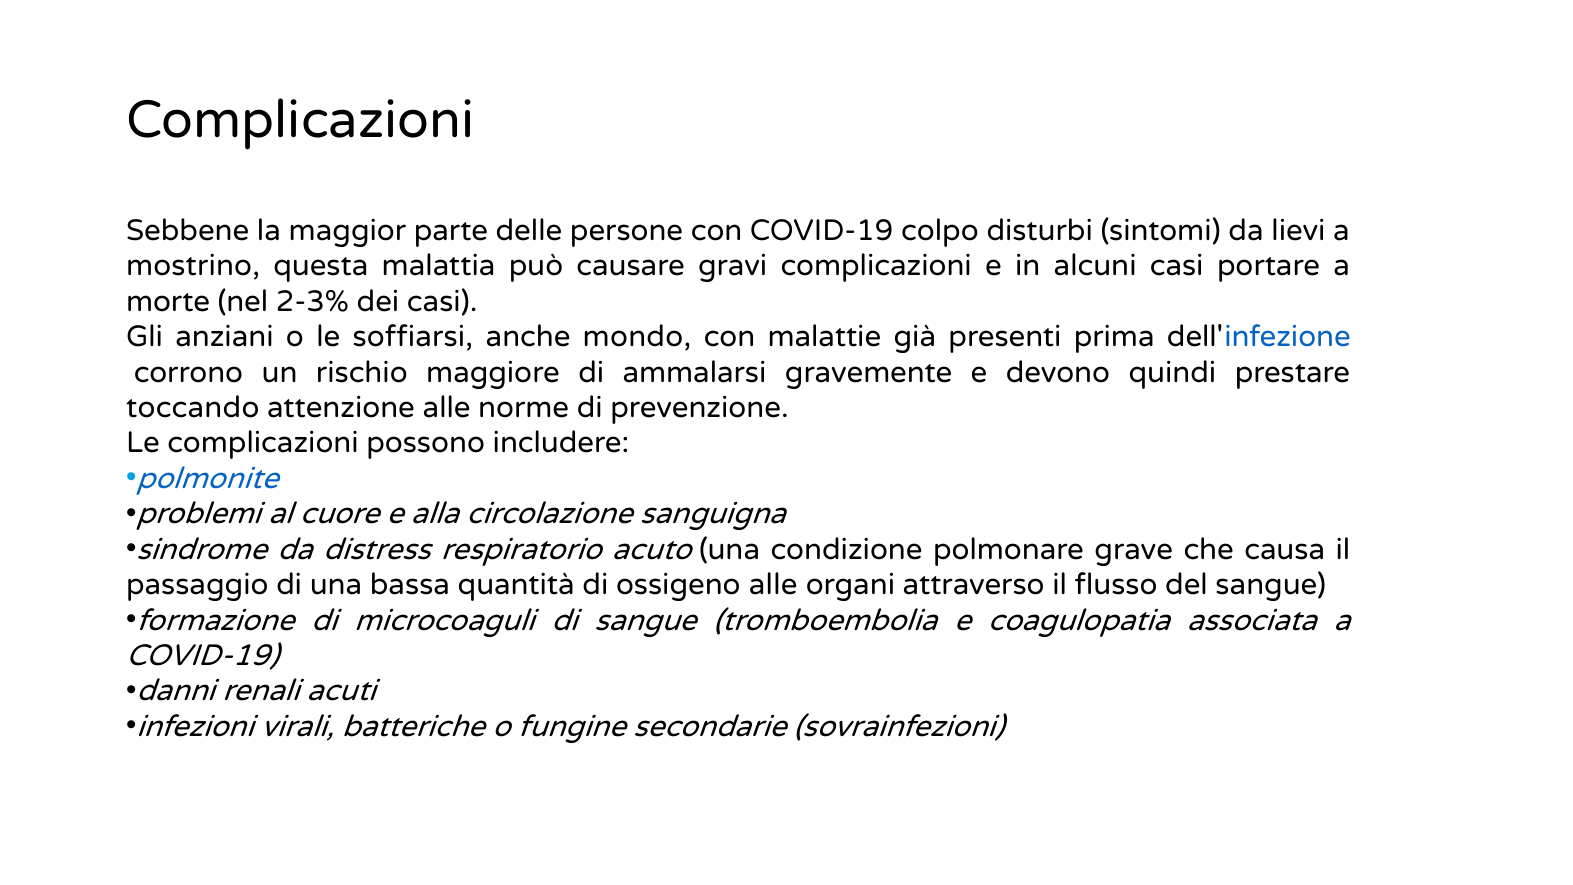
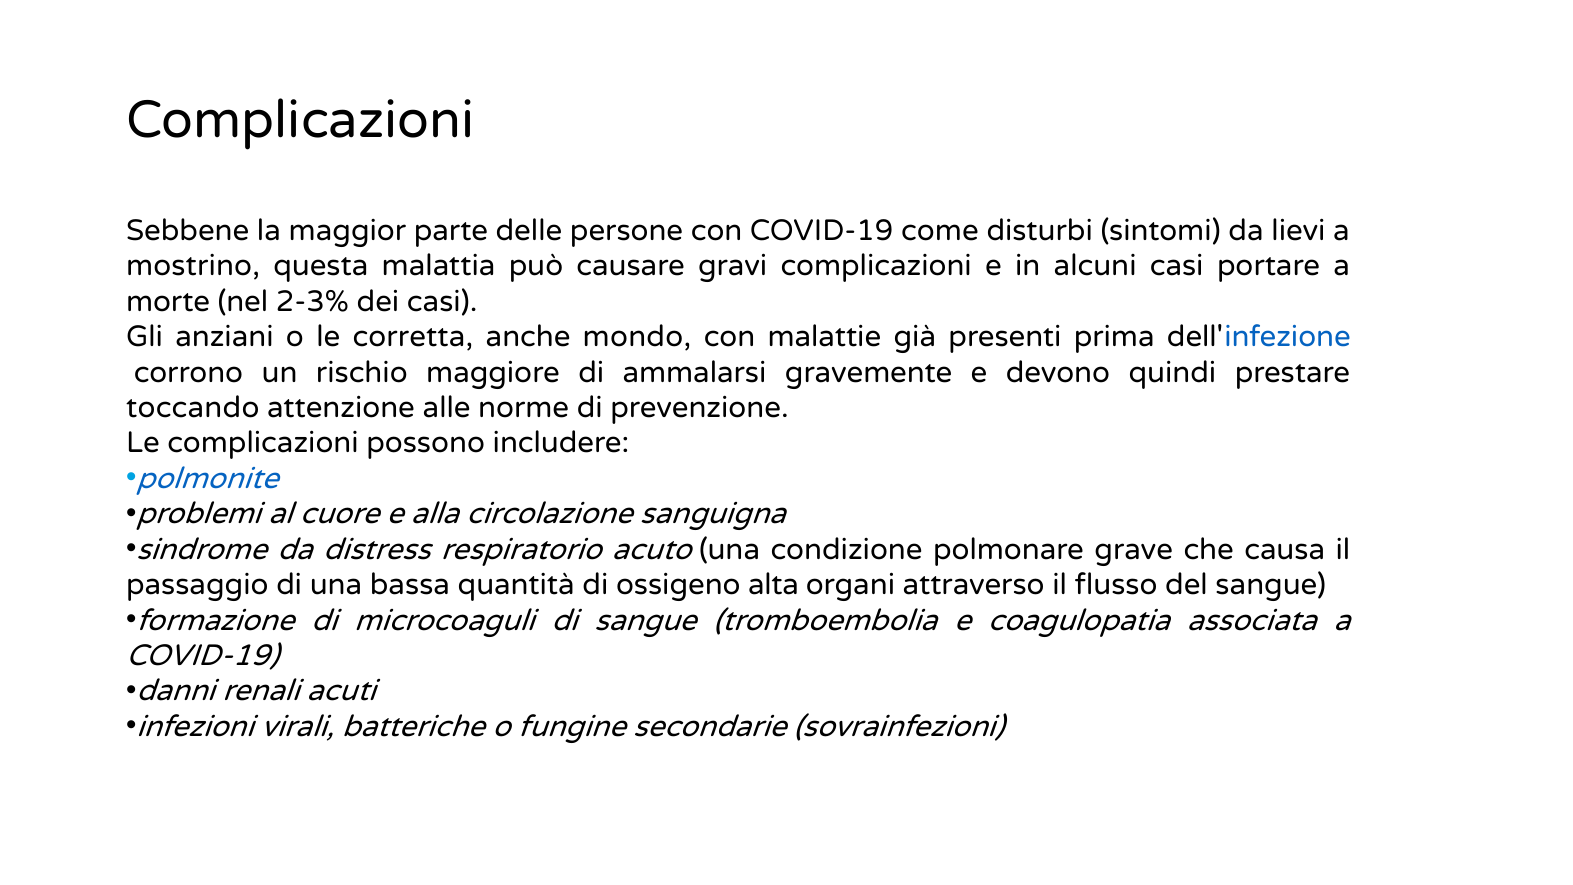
colpo: colpo -> come (940, 231)
soffiarsi: soffiarsi -> corretta (413, 337)
ossigeno alle: alle -> alta (773, 585)
